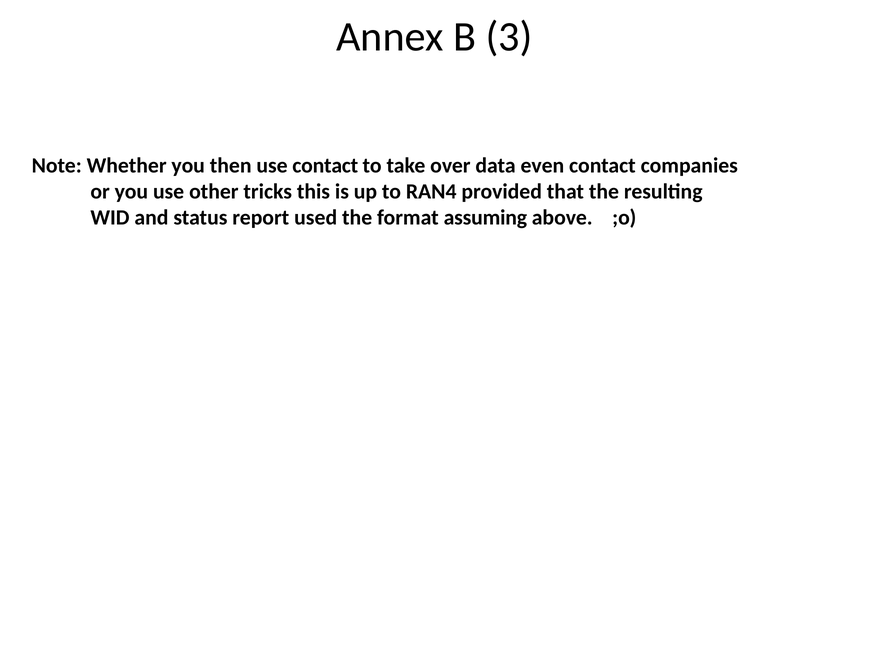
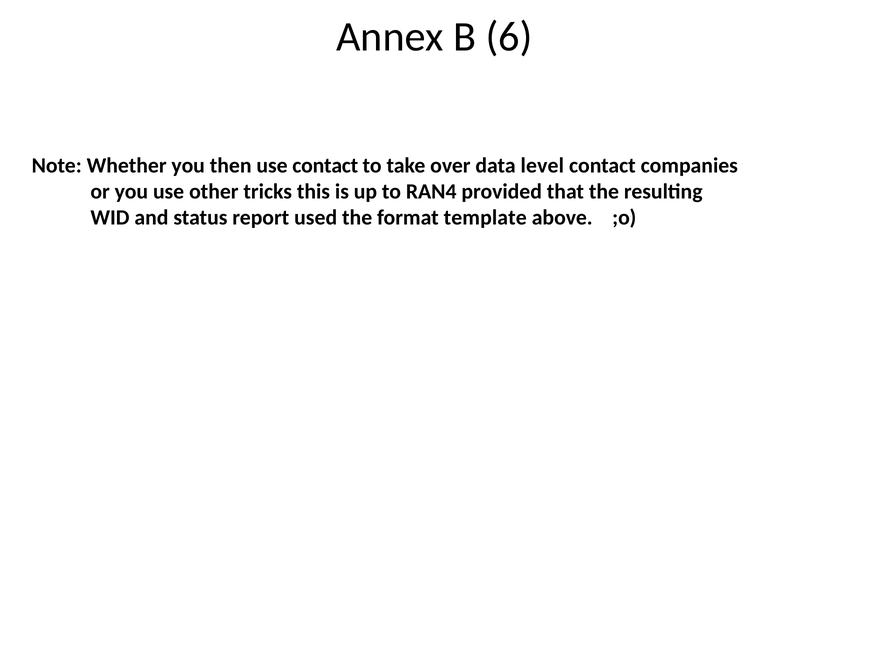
3: 3 -> 6 (509, 37)
even: even -> level (542, 165)
assuming: assuming -> template (485, 218)
